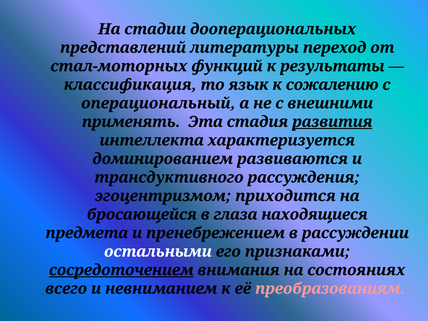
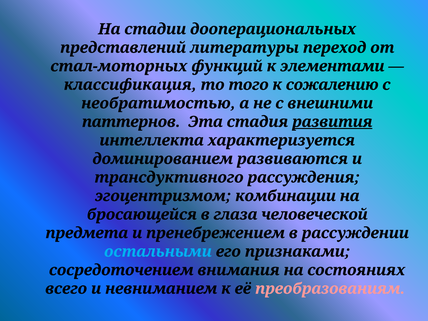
результаты: результаты -> элементами (332, 66)
язык: язык -> того (249, 85)
операциональный: операциональный -> необратимостью (158, 103)
применять: применять -> паттернов (131, 122)
приходится: приходится -> комбинации (286, 196)
находящиеся: находящиеся -> человеческой (315, 215)
остальными colour: white -> light blue (158, 252)
сосредоточением underline: present -> none (121, 270)
